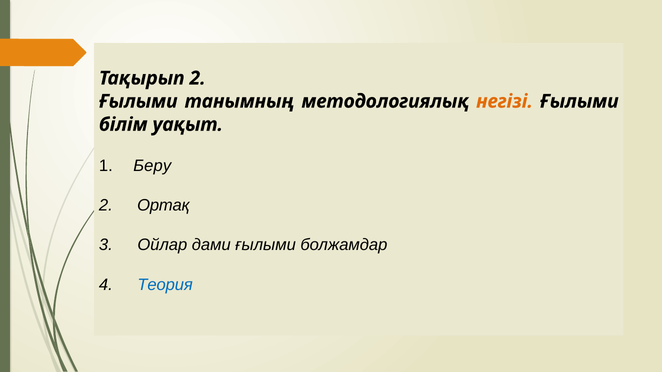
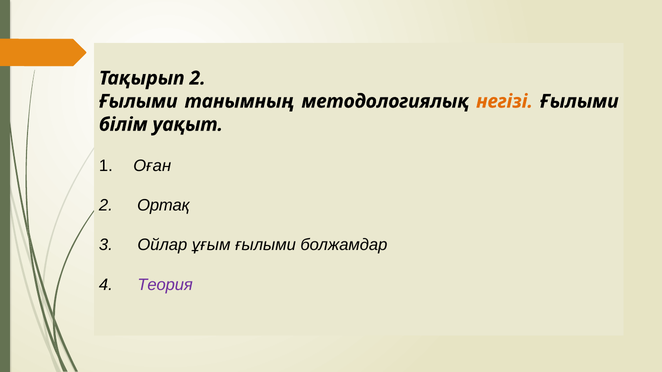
Беру: Беру -> Оған (152, 166)
дами: дами -> ұғым (211, 245)
Теория colour: blue -> purple (165, 285)
